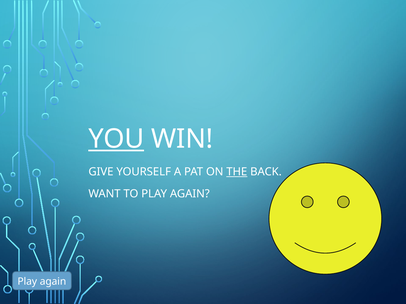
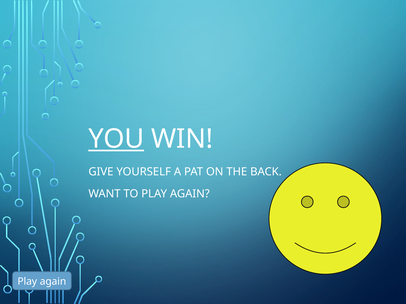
THE underline: present -> none (237, 172)
